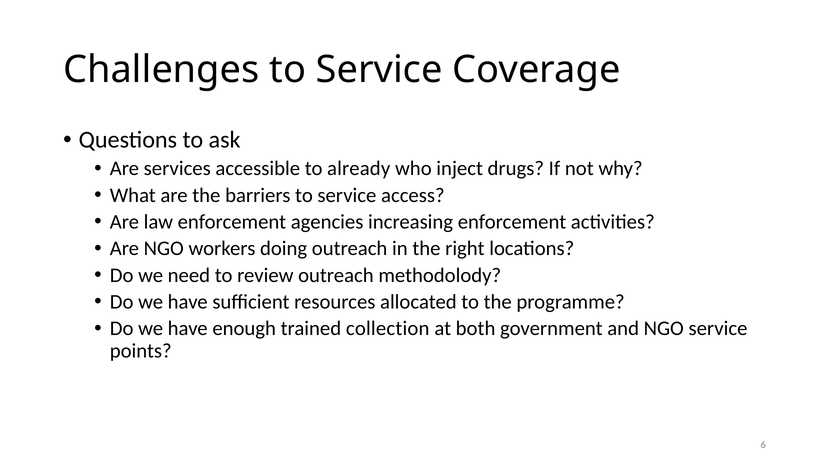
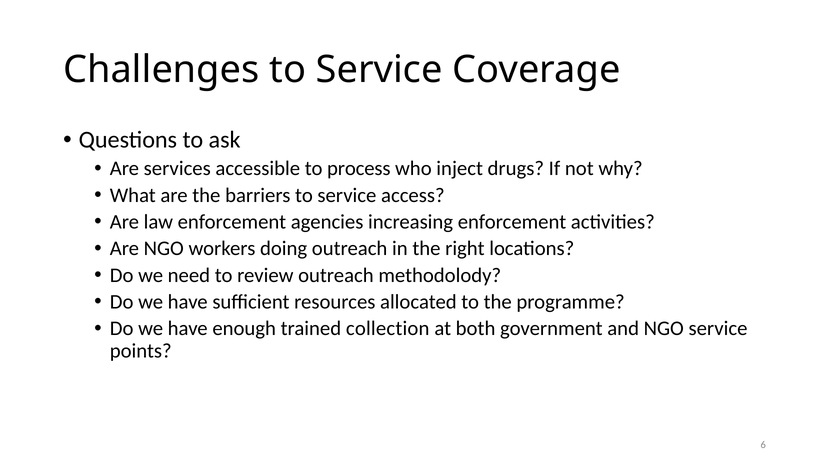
already: already -> process (359, 169)
